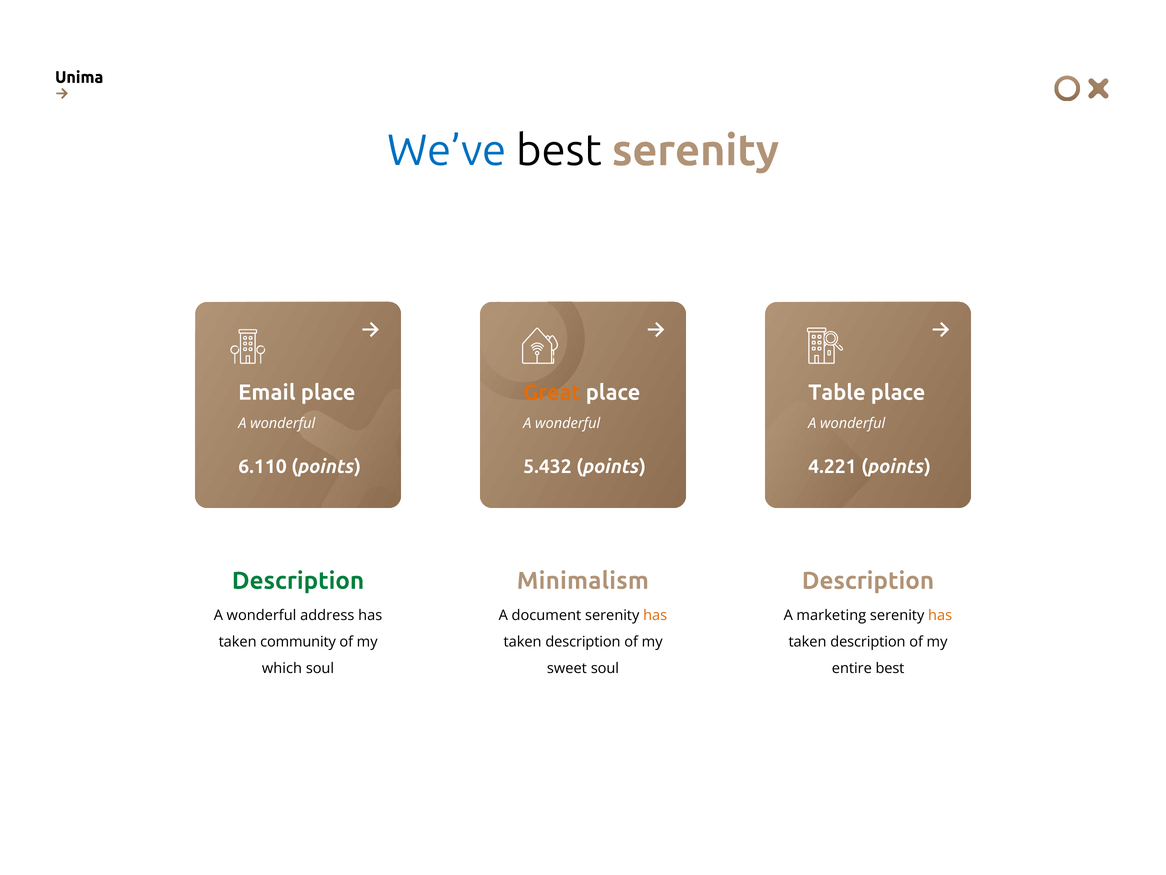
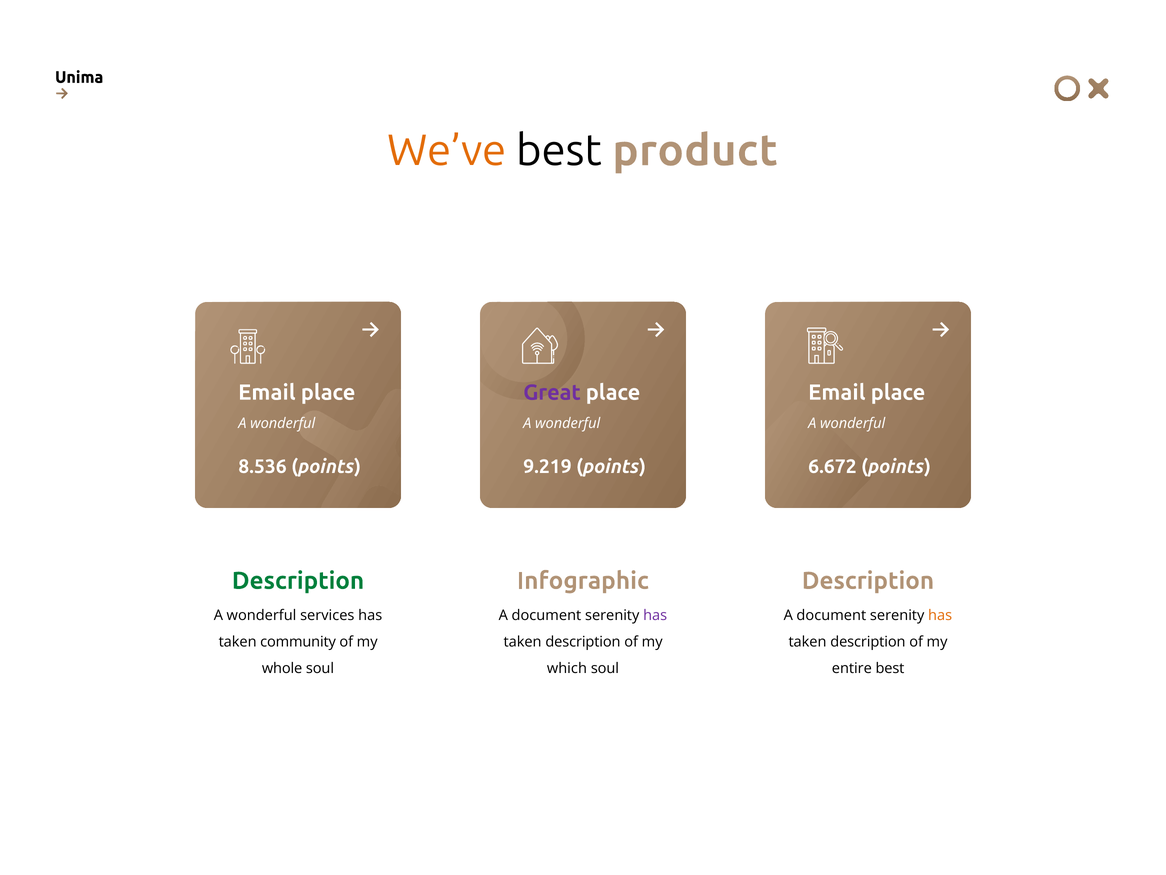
We’ve colour: blue -> orange (447, 151)
best serenity: serenity -> product (695, 151)
Great colour: orange -> purple (552, 392)
Table: Table -> Email (837, 392)
6.110: 6.110 -> 8.536 (262, 466)
5.432: 5.432 -> 9.219 (547, 466)
4.221: 4.221 -> 6.672 (832, 466)
Minimalism: Minimalism -> Infographic (583, 580)
address: address -> services (327, 615)
has colour: orange -> purple (655, 615)
marketing: marketing -> document (831, 615)
which: which -> whole (282, 668)
sweet: sweet -> which (567, 668)
